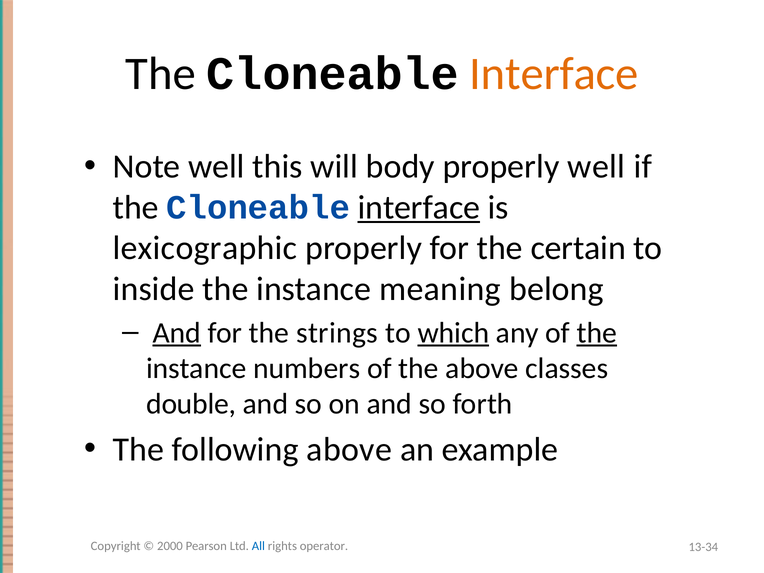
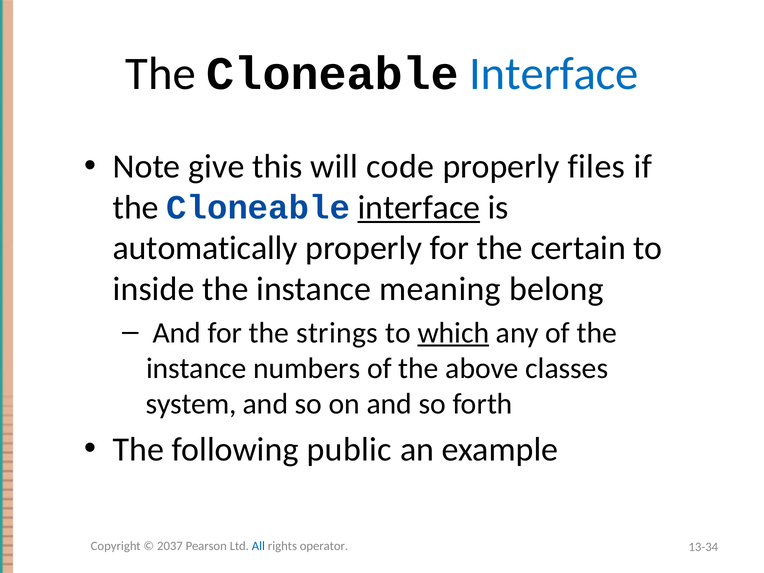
Interface colour: orange -> blue (554, 74)
Note well: well -> give (216, 167)
body: body -> code (400, 167)
properly well: well -> files (596, 167)
lexicographic: lexicographic -> automatically (205, 248)
And underline: present -> none (177, 333)
the underline: present -> none (597, 333)
double: double -> system (191, 404)
following above: above -> public (349, 449)
2000: 2000 -> 2037 (170, 546)
